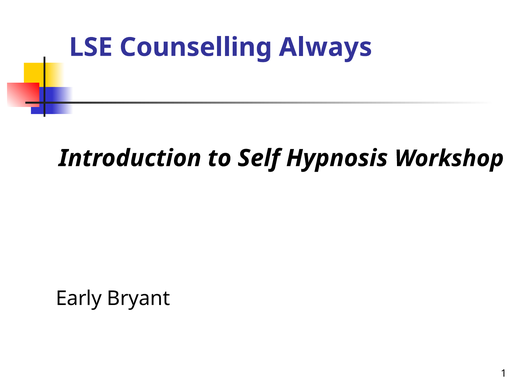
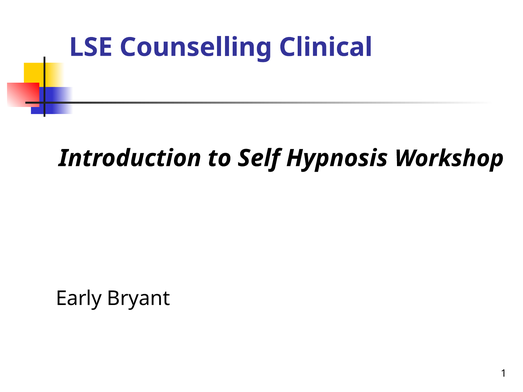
Always: Always -> Clinical (326, 47)
